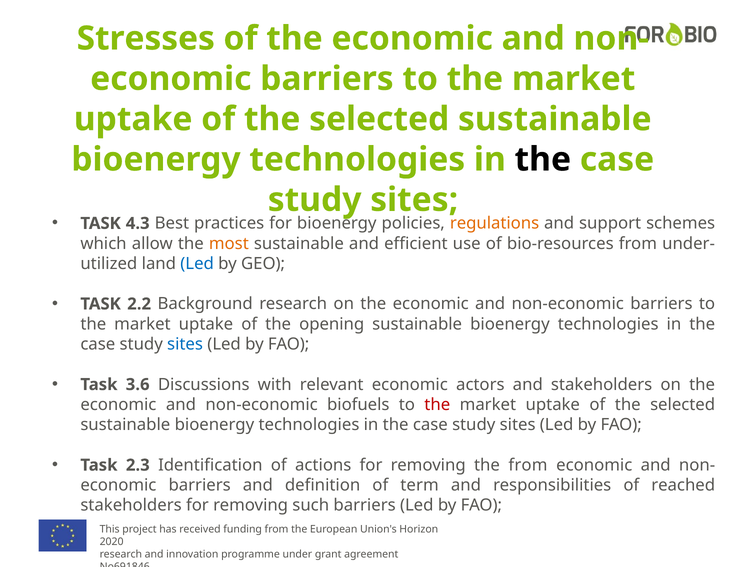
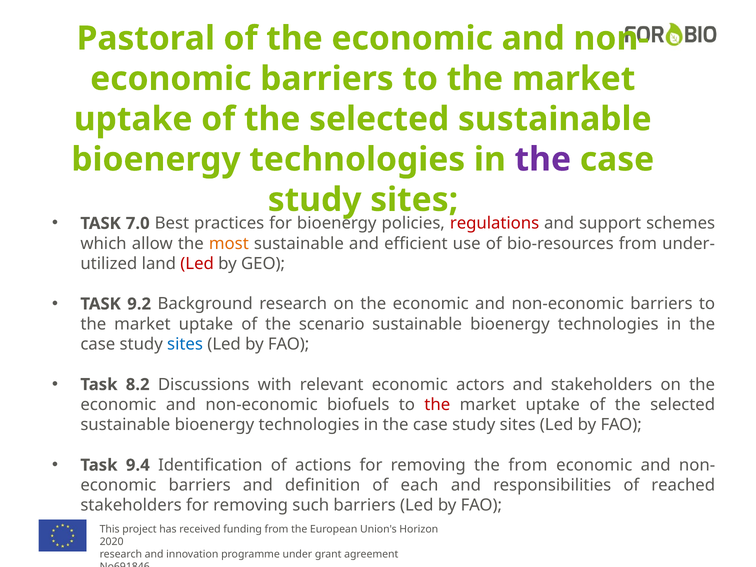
Stresses: Stresses -> Pastoral (146, 38)
the colour: black -> purple (543, 159)
4.3: 4.3 -> 7.0 (138, 223)
regulations colour: orange -> red (495, 223)
Led colour: blue -> red (197, 264)
2.2: 2.2 -> 9.2 (139, 304)
opening: opening -> scenario (332, 324)
3.6: 3.6 -> 8.2 (138, 385)
2.3: 2.3 -> 9.4 (138, 465)
term: term -> each (419, 485)
